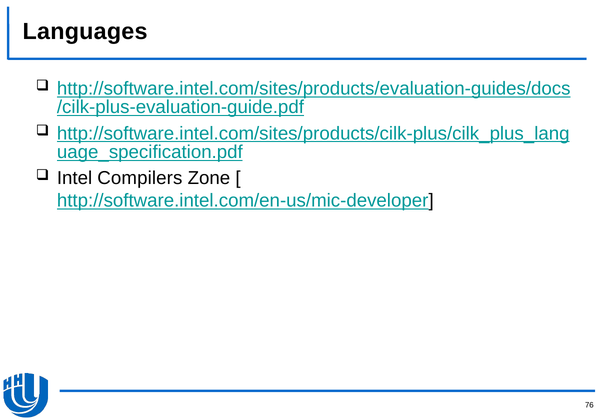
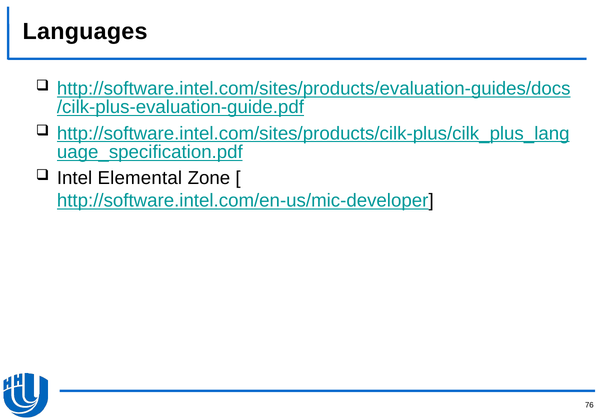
Compilers: Compilers -> Elemental (140, 178)
